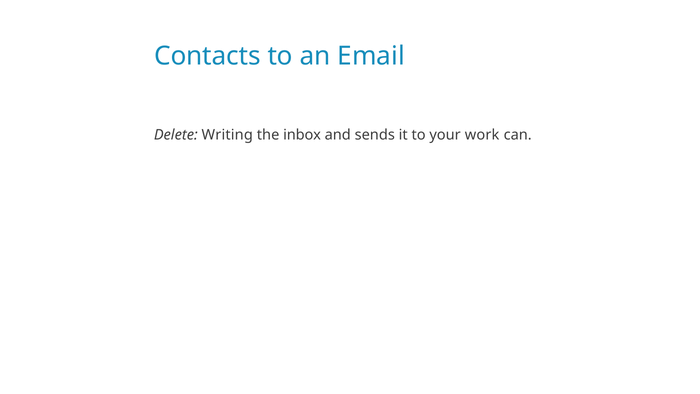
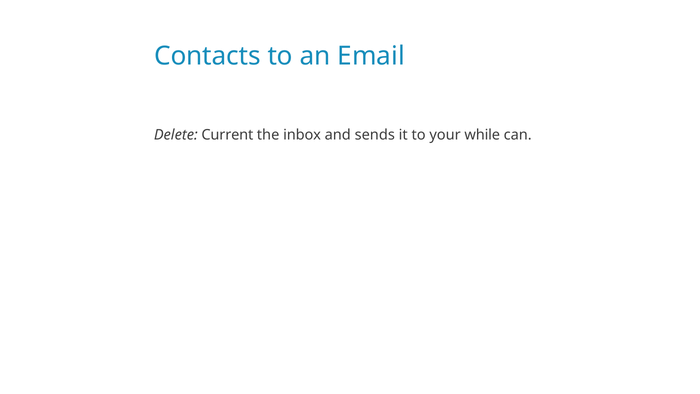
Writing: Writing -> Current (227, 135)
work: work -> while (482, 135)
